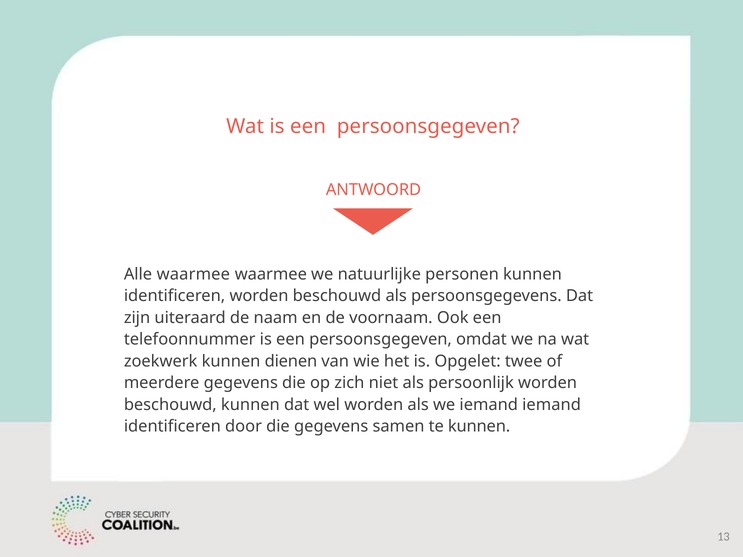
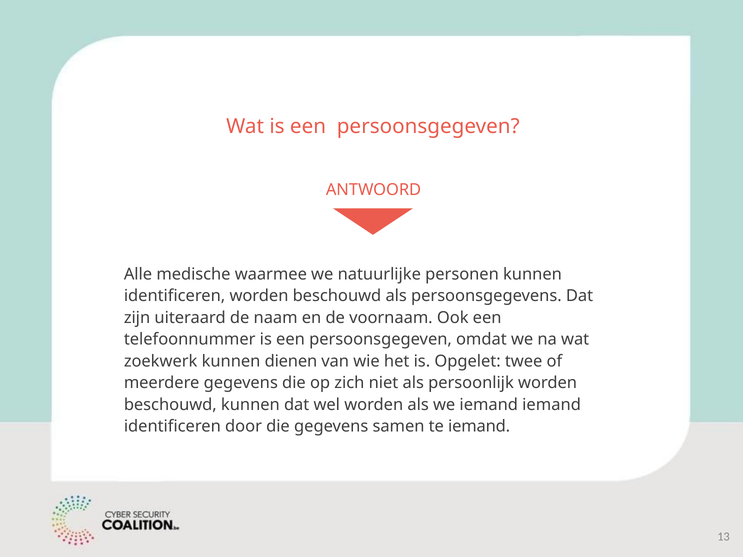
Alle waarmee: waarmee -> medische (193, 274)
te kunnen: kunnen -> iemand (479, 427)
